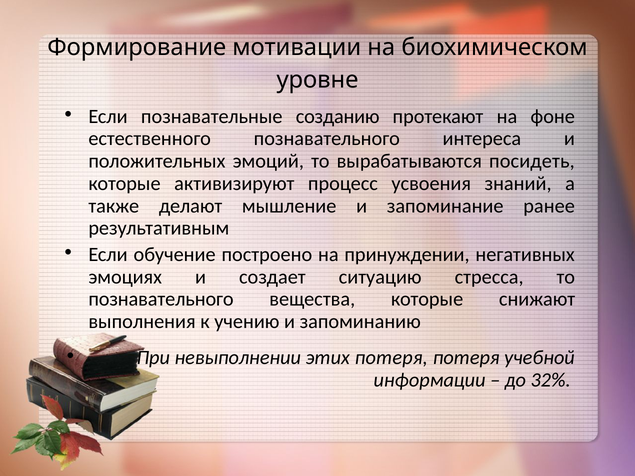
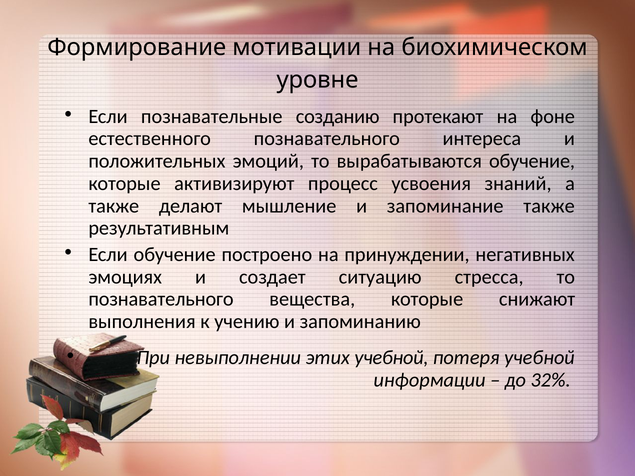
вырабатываются посидеть: посидеть -> обучение (532, 161)
запоминание ранее: ранее -> также (549, 206)
этих потеря: потеря -> учебной (391, 358)
